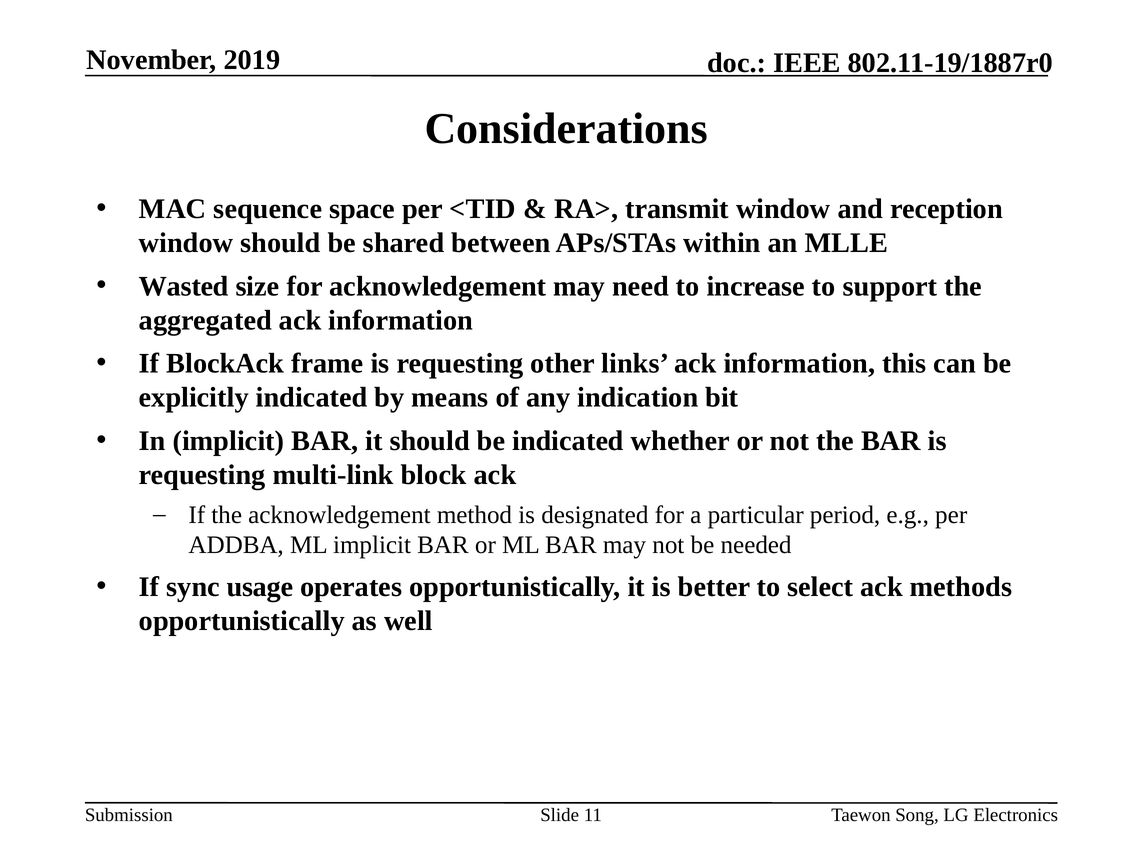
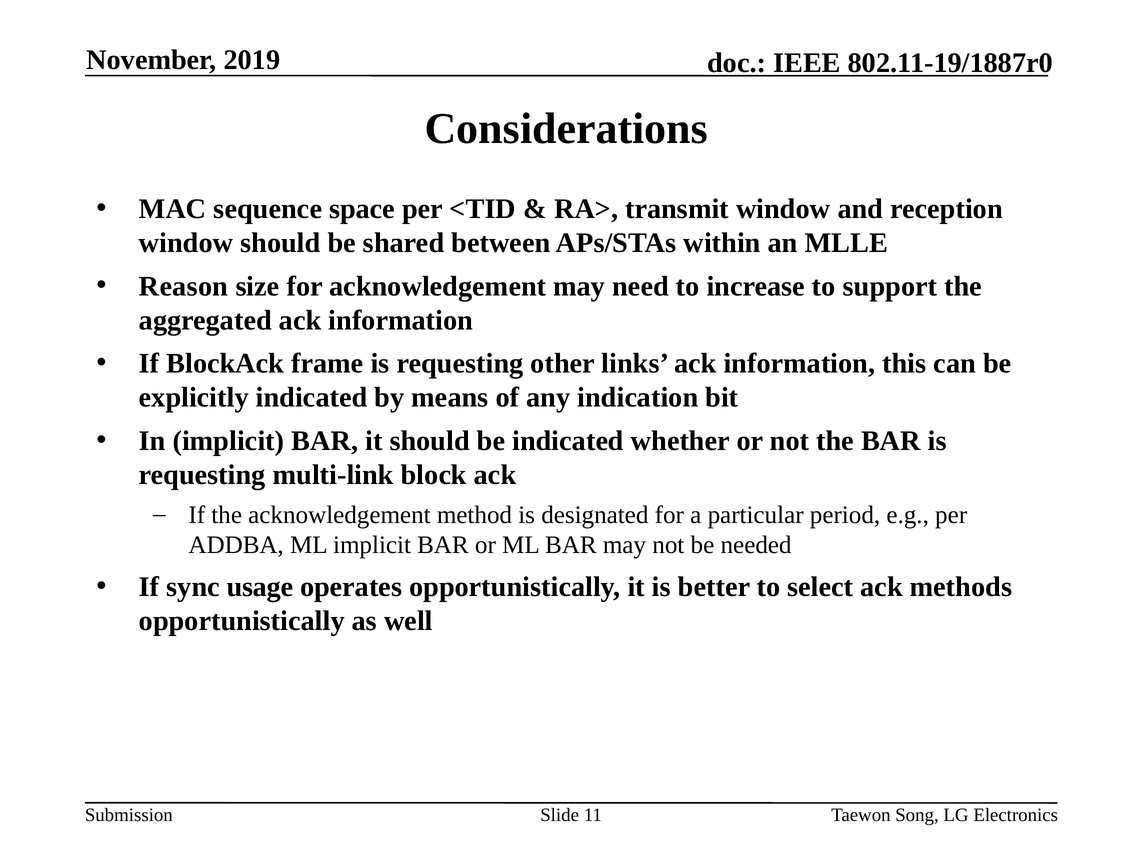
Wasted: Wasted -> Reason (184, 286)
